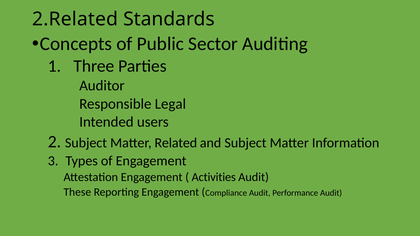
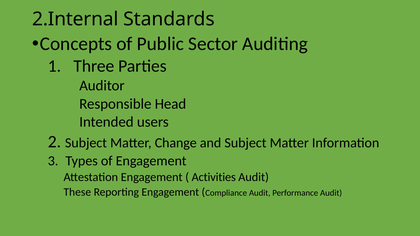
2.Related: 2.Related -> 2.Internal (75, 19)
Legal: Legal -> Head (170, 104)
Related: Related -> Change (176, 143)
